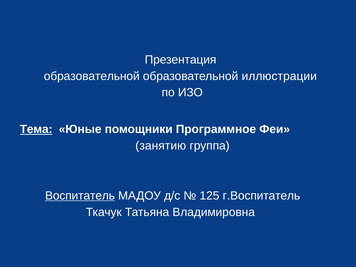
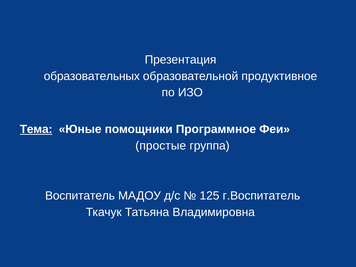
образовательной: образовательной -> образовательных (92, 76)
иллюстрации: иллюстрации -> продуктивное (279, 76)
занятию: занятию -> простые (161, 146)
Воспитатель underline: present -> none (80, 196)
